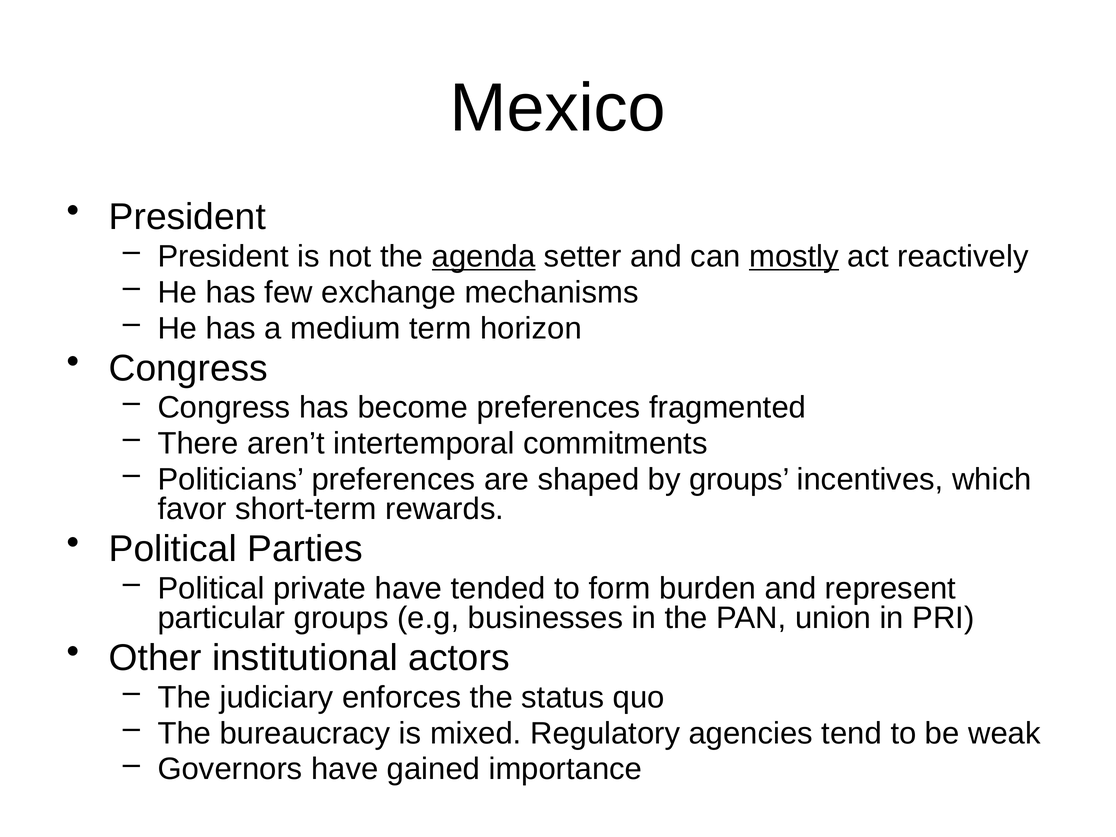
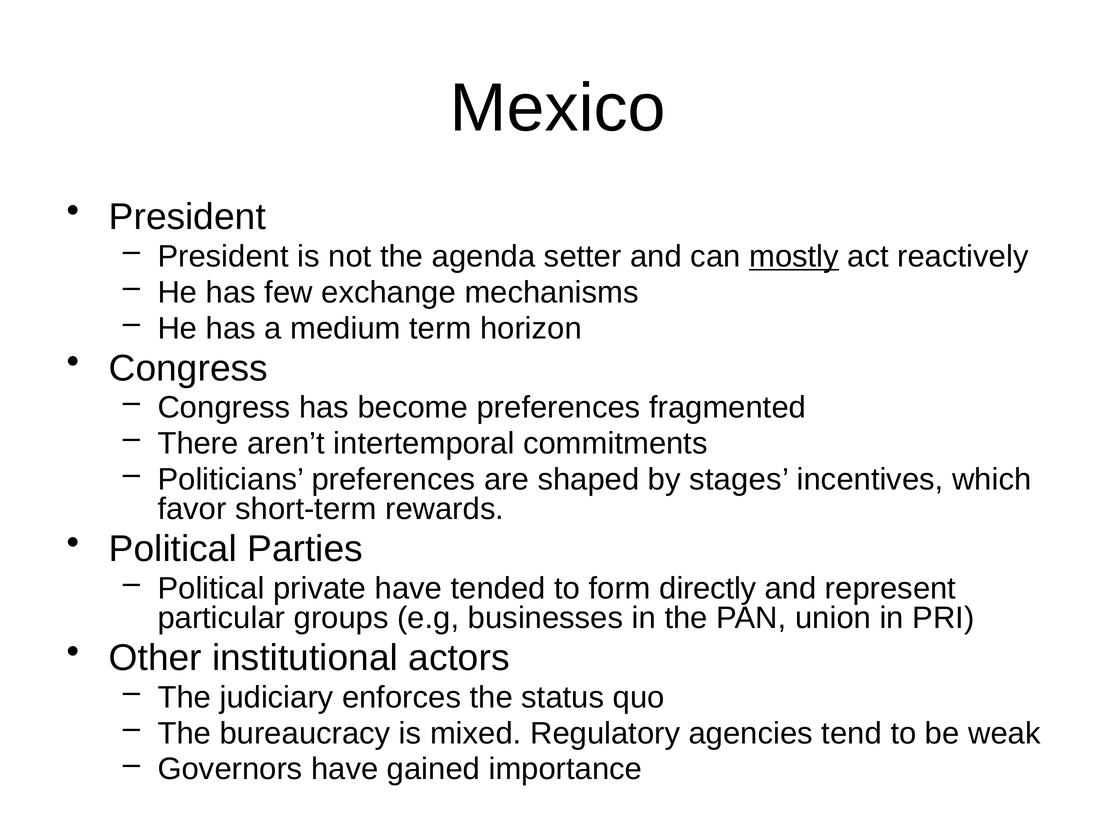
agenda underline: present -> none (484, 256)
by groups: groups -> stages (739, 479)
burden: burden -> directly (708, 588)
